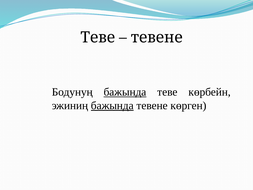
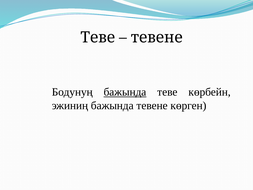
бажында underline: present -> none (112, 105)
